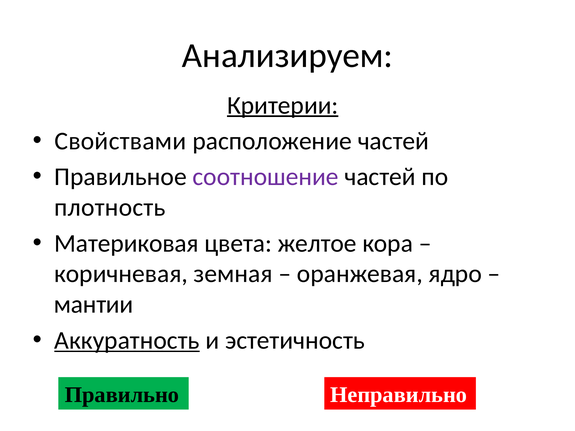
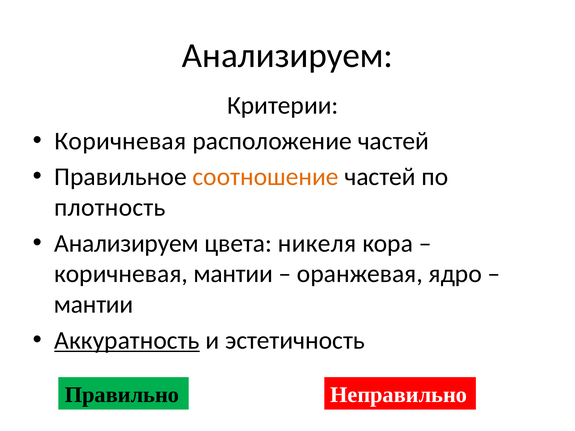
Критерии underline: present -> none (283, 105)
Свойствами: Свойствами -> Коричневая (120, 141)
соотношение colour: purple -> orange (266, 177)
Материковая: Материковая -> Анализируем (127, 243)
желтое: желтое -> никеля (317, 243)
коричневая земная: земная -> мантии (233, 274)
